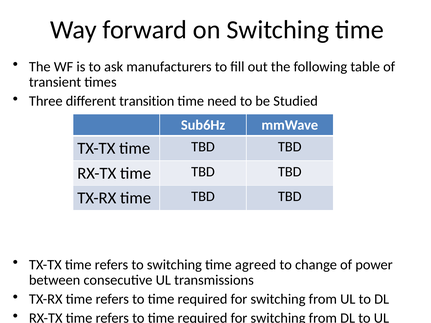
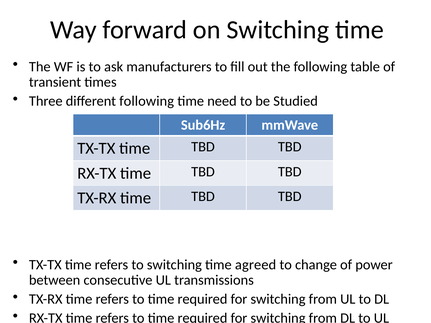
different transition: transition -> following (147, 101)
